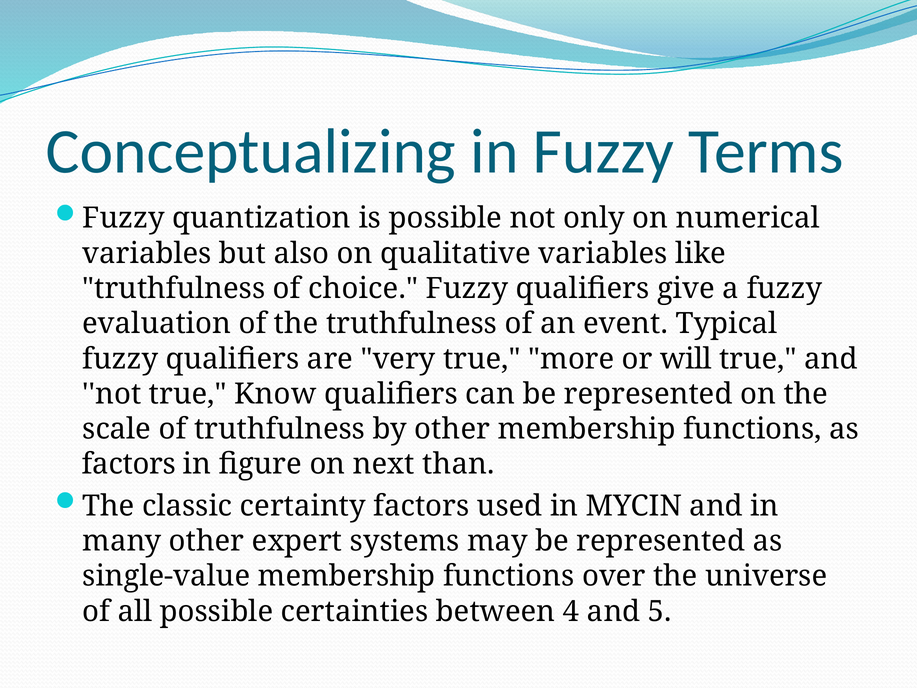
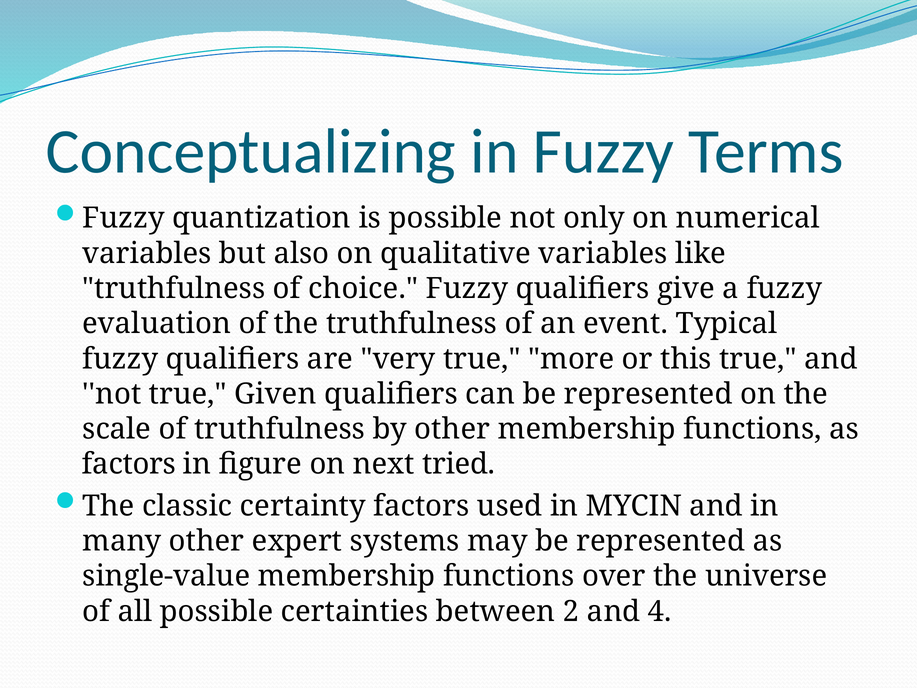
will: will -> this (686, 359)
Know: Know -> Given (275, 394)
than: than -> tried (459, 464)
4: 4 -> 2 (571, 611)
5: 5 -> 4 (660, 611)
